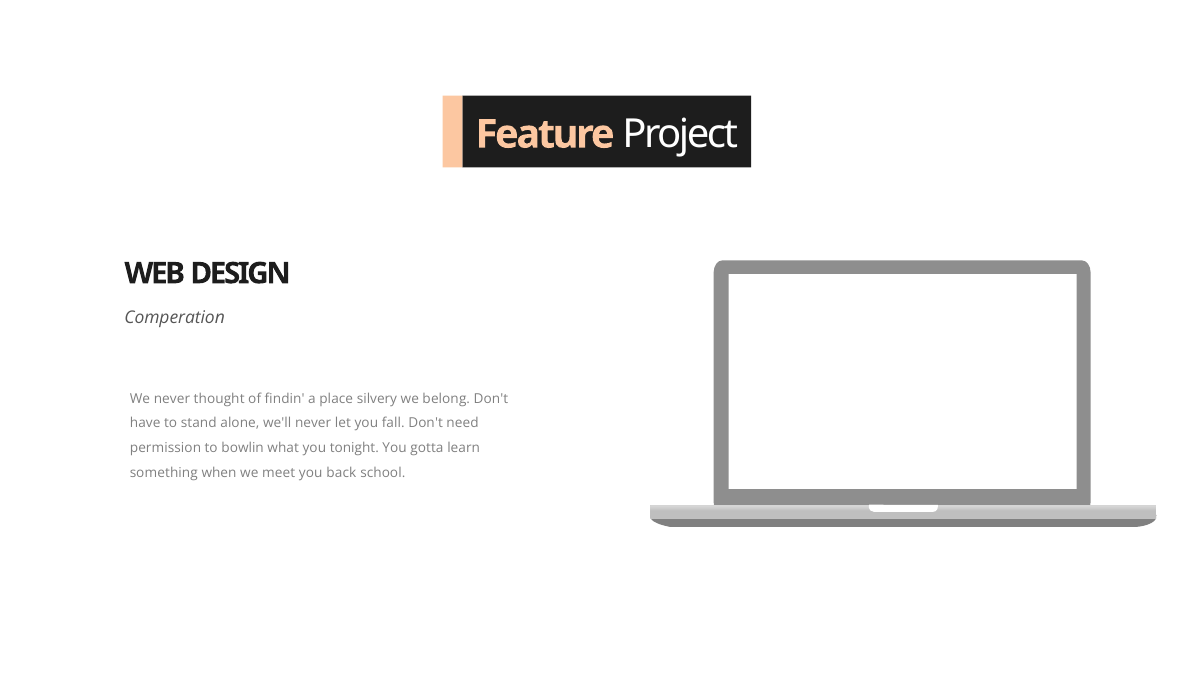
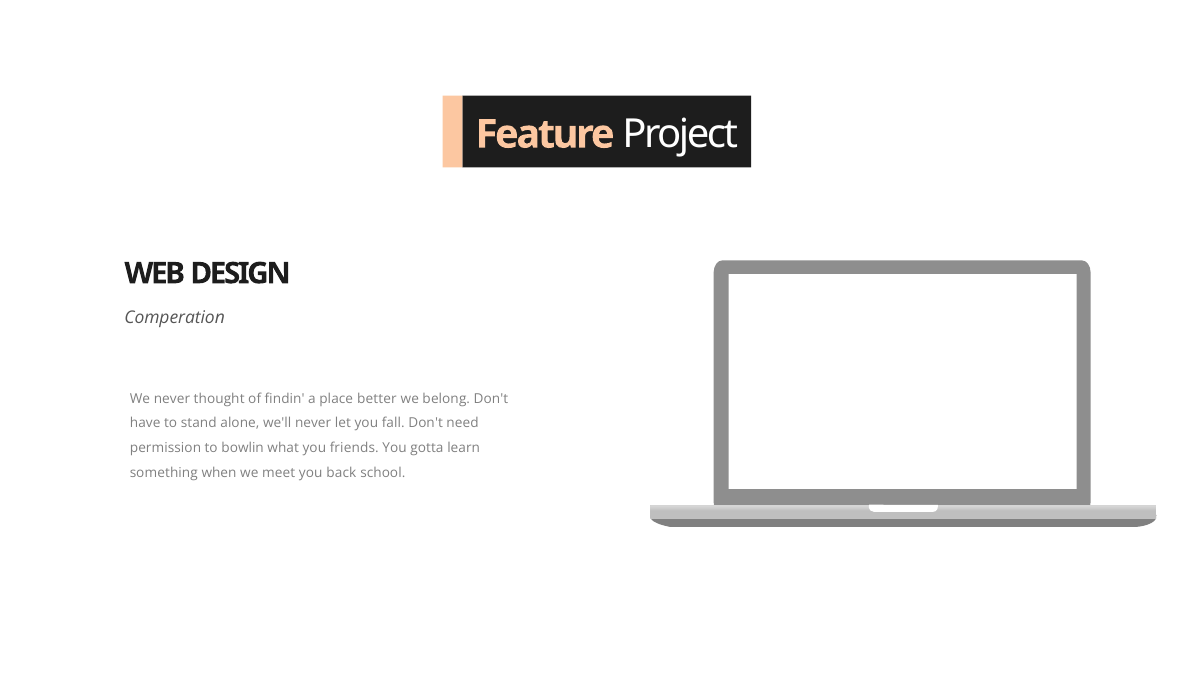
silvery: silvery -> better (377, 399)
tonight: tonight -> friends (354, 448)
